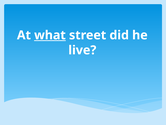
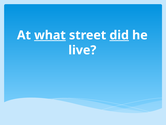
did underline: none -> present (119, 35)
